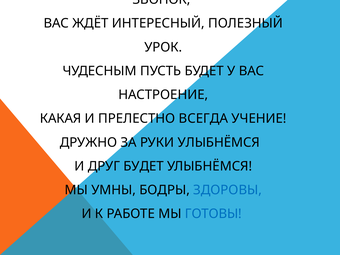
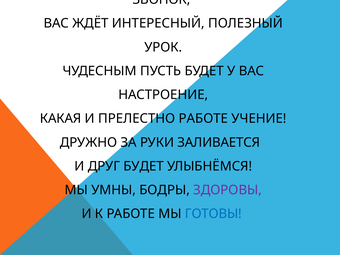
ПРЕЛЕСТНО ВСЕГДА: ВСЕГДА -> РАБОТЕ (203, 119)
РУКИ УЛЫБНЁМСЯ: УЛЫБНЁМСЯ -> ЗАЛИВАЕТСЯ (219, 142)
ЗДОРОВЫ colour: blue -> purple (228, 190)
